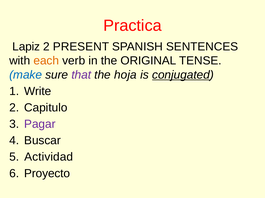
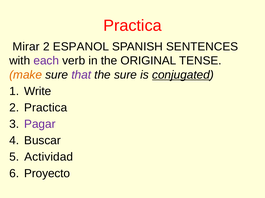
Lapiz: Lapiz -> Mirar (26, 47)
PRESENT: PRESENT -> ESPANOL (81, 47)
each colour: orange -> purple (46, 61)
make colour: blue -> orange (26, 75)
the hoja: hoja -> sure (125, 75)
2 Capitulo: Capitulo -> Practica (46, 108)
